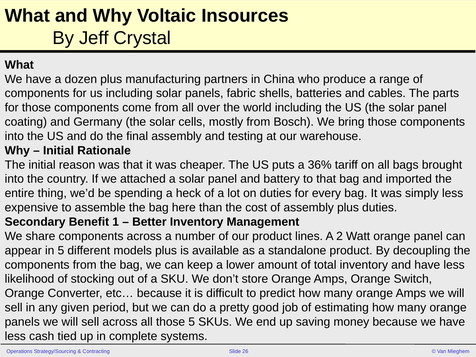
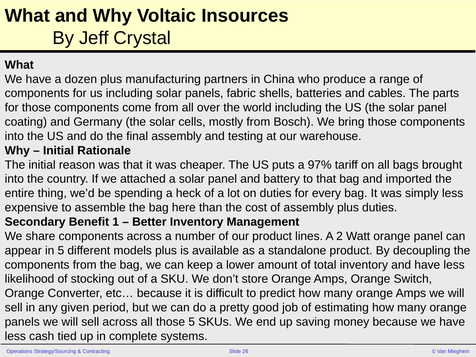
36%: 36% -> 97% (320, 165)
